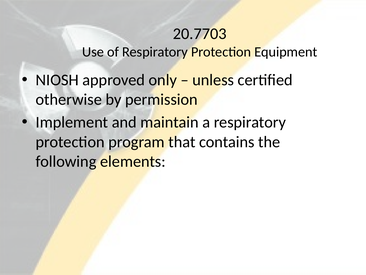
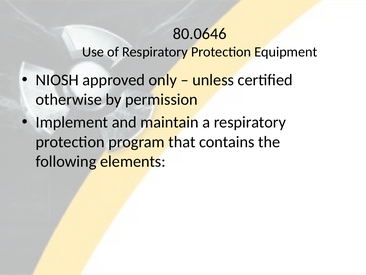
20.7703: 20.7703 -> 80.0646 (200, 34)
